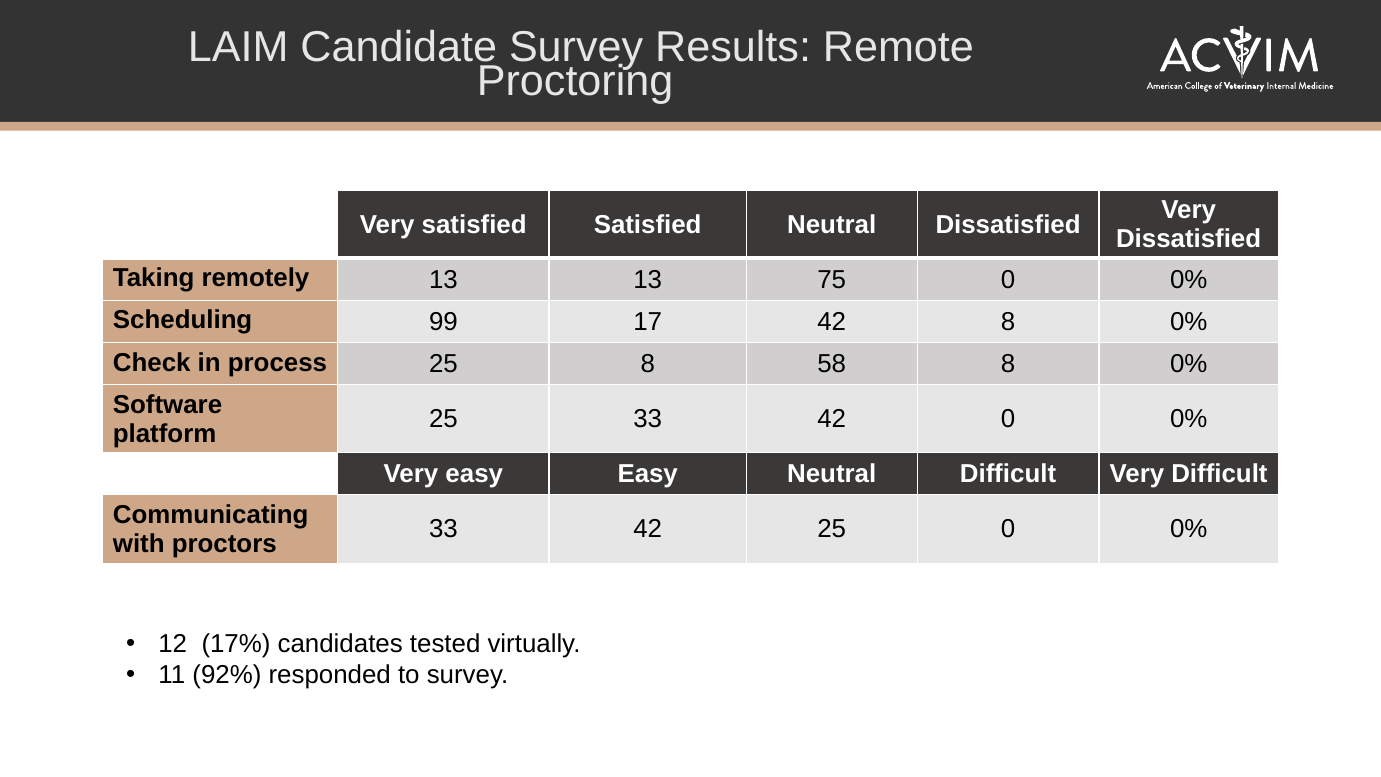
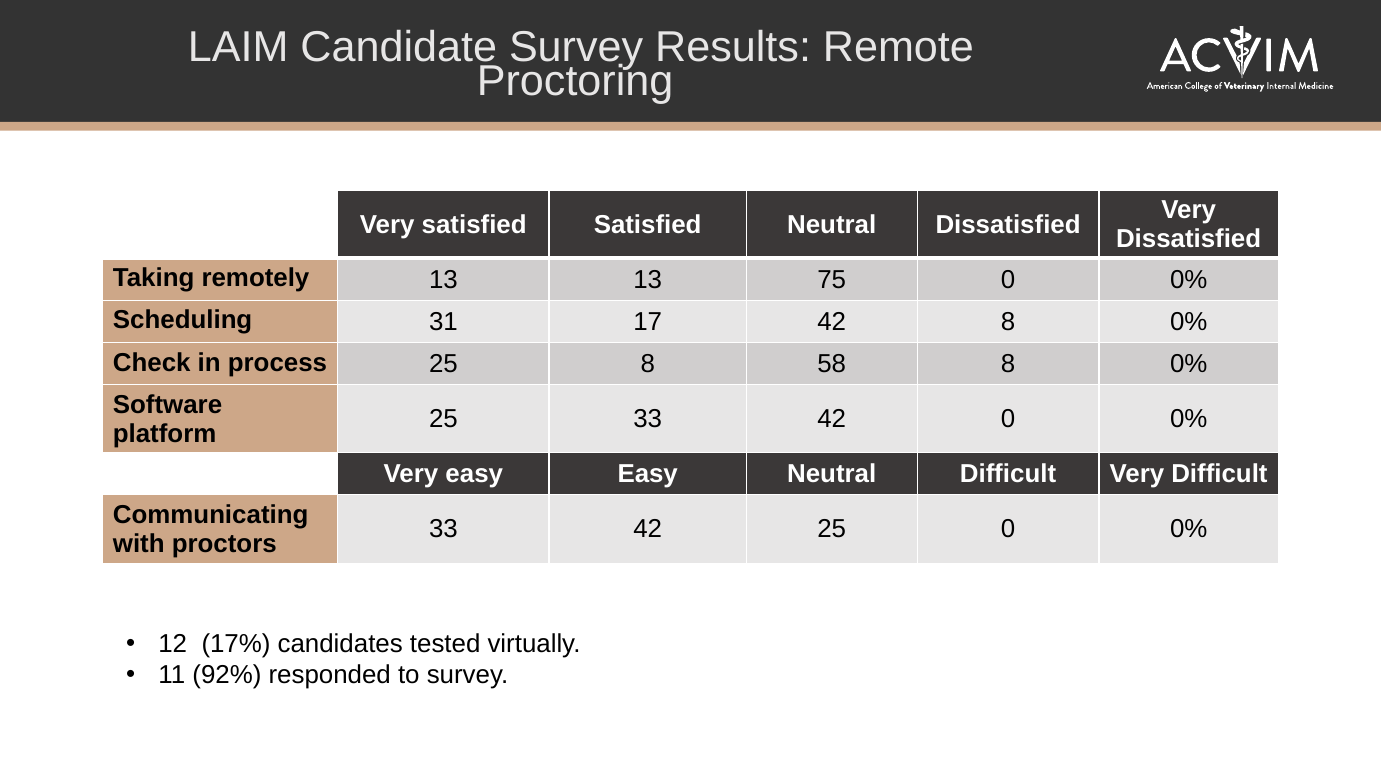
99: 99 -> 31 (443, 322)
